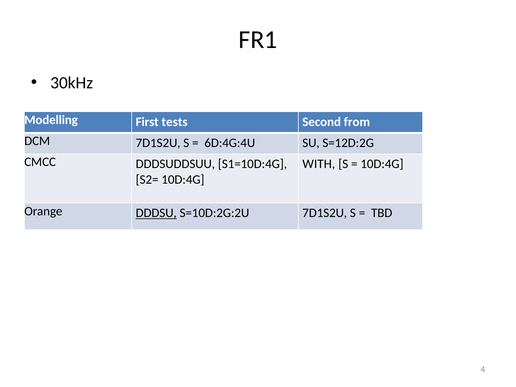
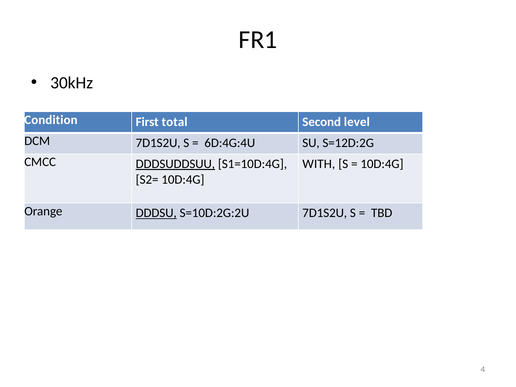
Modelling: Modelling -> Condition (51, 120)
tests: tests -> total (175, 122)
from: from -> level (357, 122)
DDDSUDDSUU underline: none -> present (175, 164)
